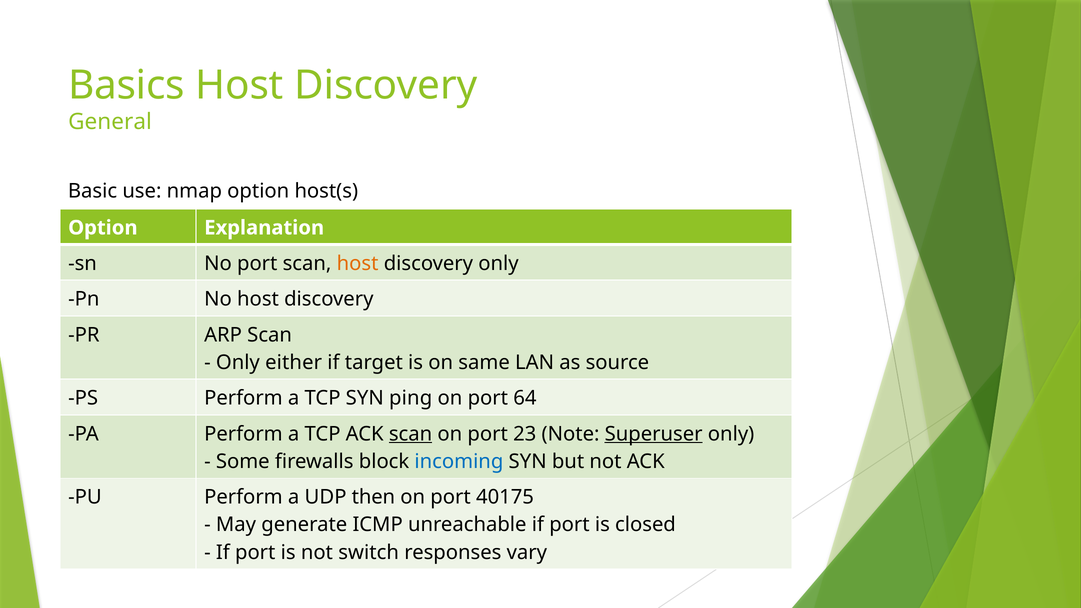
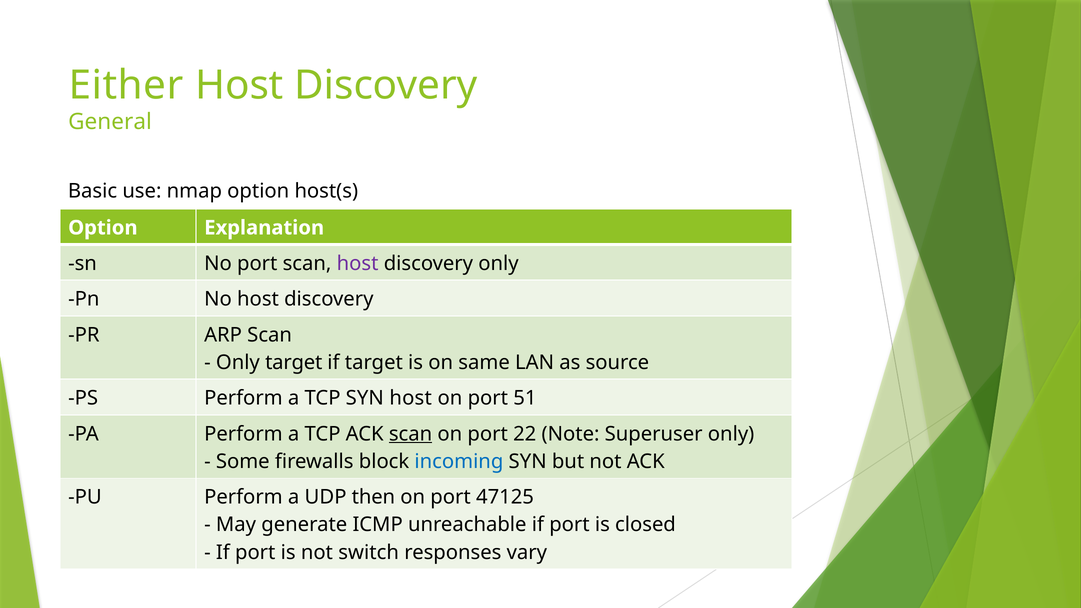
Basics: Basics -> Either (126, 85)
host colour: orange -> purple (358, 264)
Only either: either -> target (294, 363)
SYN ping: ping -> host (411, 398)
64: 64 -> 51 (525, 398)
23: 23 -> 22 (525, 434)
Superuser underline: present -> none (654, 434)
40175: 40175 -> 47125 (505, 497)
